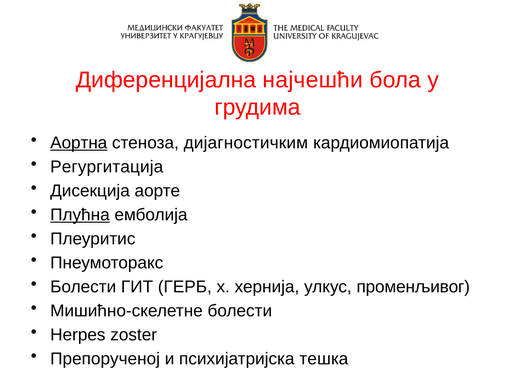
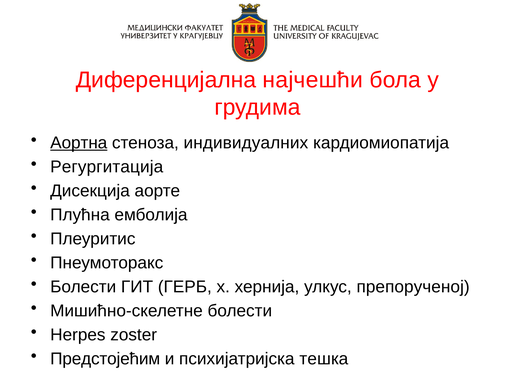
дијагностичким: дијагностичким -> индивидуалних (246, 143)
Плућна underline: present -> none (80, 215)
променљивог: променљивог -> препорученој (413, 287)
Препорученој: Препорученој -> Предстојећим (105, 359)
